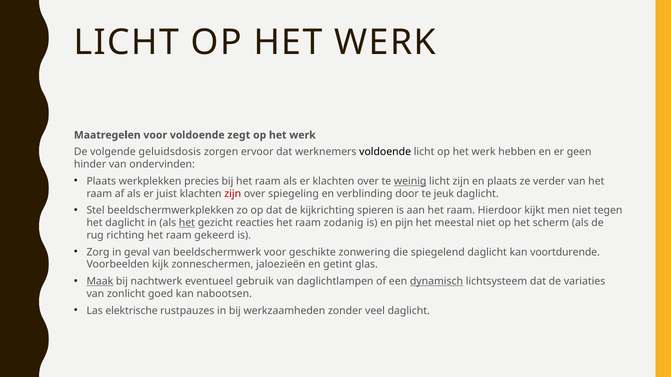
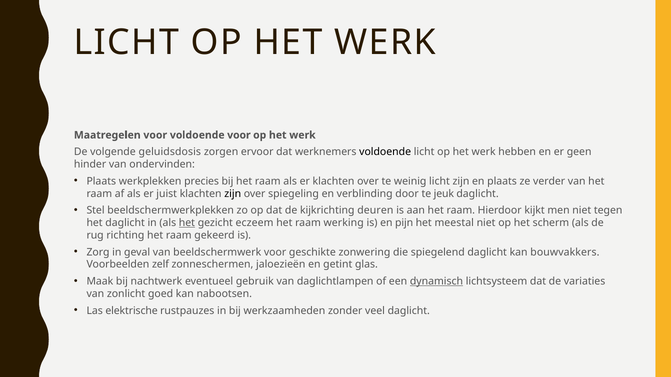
voldoende zegt: zegt -> voor (239, 135)
weinig underline: present -> none (410, 181)
zijn colour: red -> black (233, 194)
spieren: spieren -> deuren (375, 211)
reacties: reacties -> eczeem (255, 223)
zodanig: zodanig -> werking (344, 223)
voortdurende: voortdurende -> bouwvakkers (565, 252)
kijk: kijk -> zelf (160, 265)
Maak underline: present -> none (100, 282)
